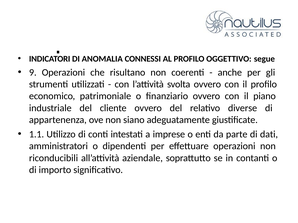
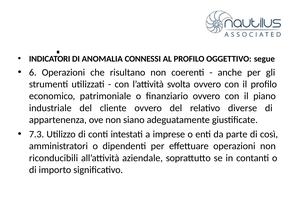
9: 9 -> 6 (33, 72)
1.1: 1.1 -> 7.3 (37, 134)
dati: dati -> così (269, 134)
